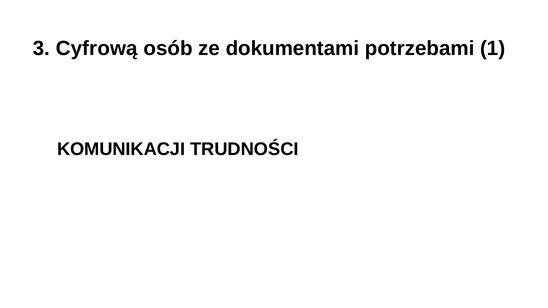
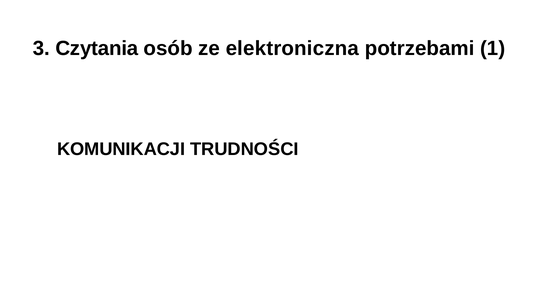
Cyfrową: Cyfrową -> Czytania (97, 49)
dokumentami: dokumentami -> elektroniczna (292, 49)
